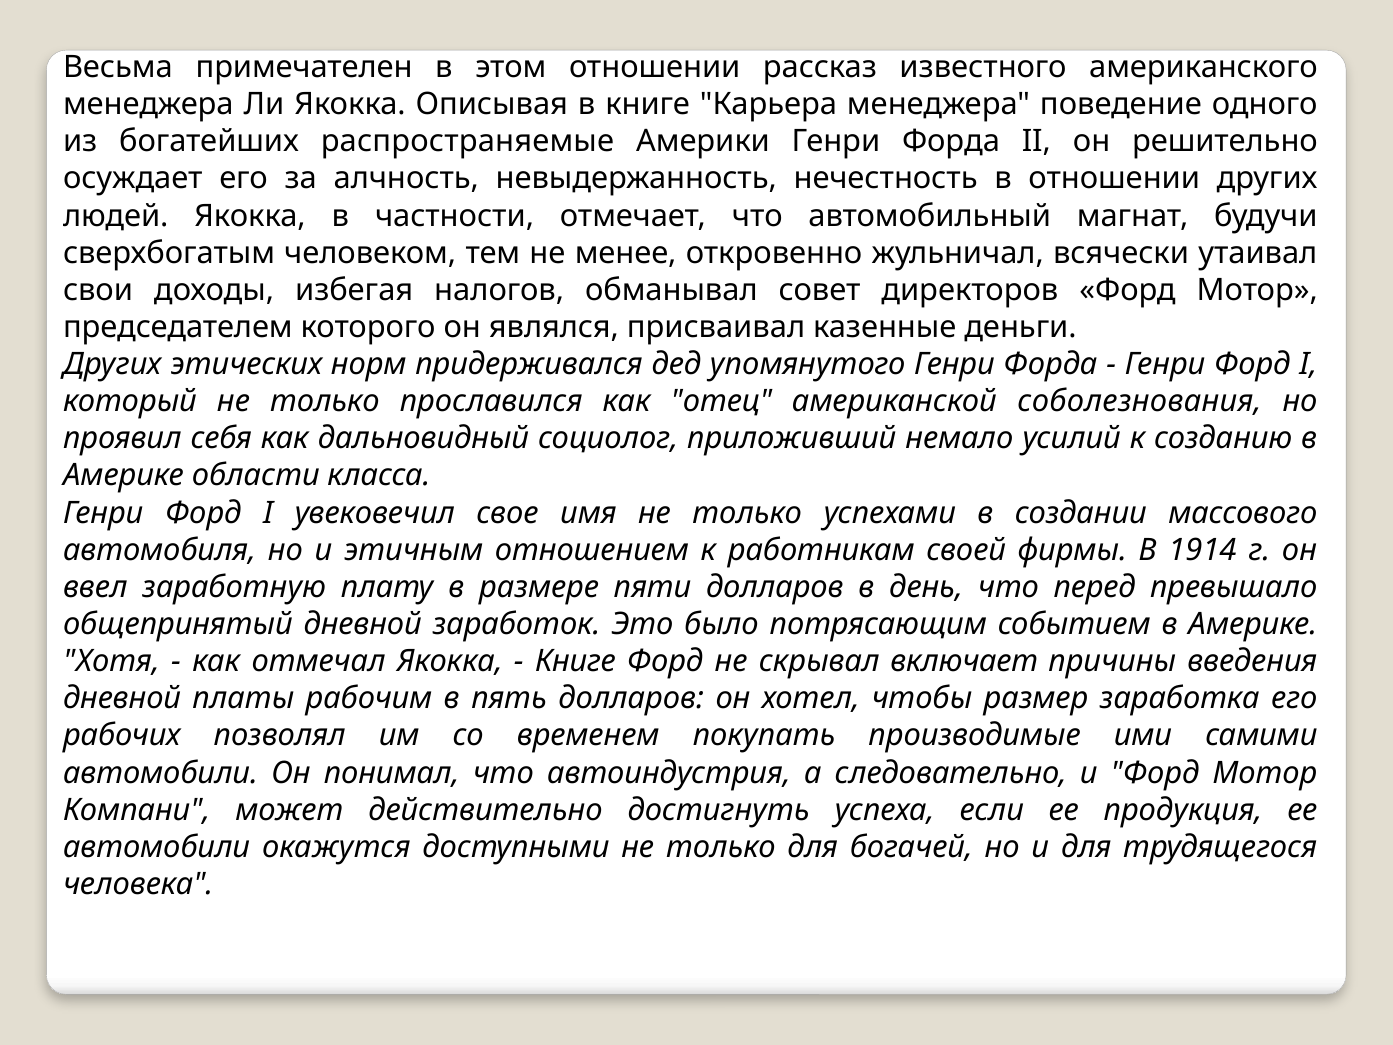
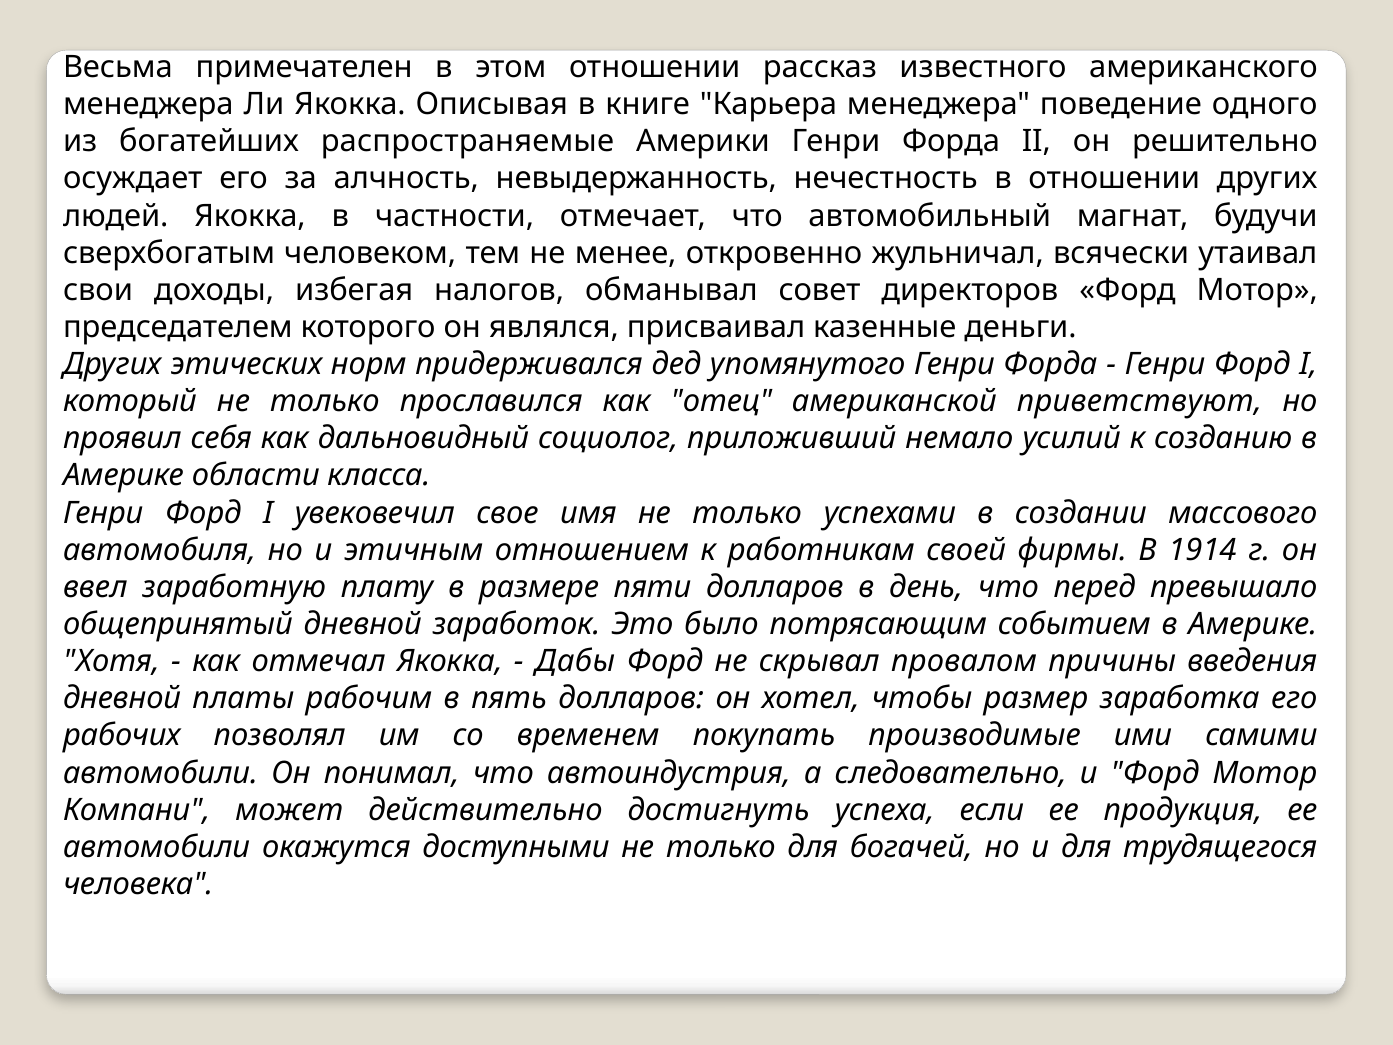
соболезнования: соболезнования -> приветствуют (1139, 401)
Книге: Книге -> Дабы (575, 661)
включает: включает -> провалом (964, 661)
